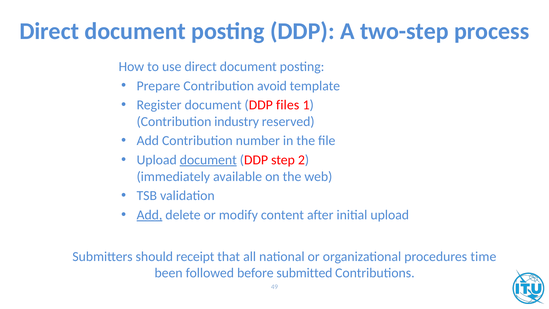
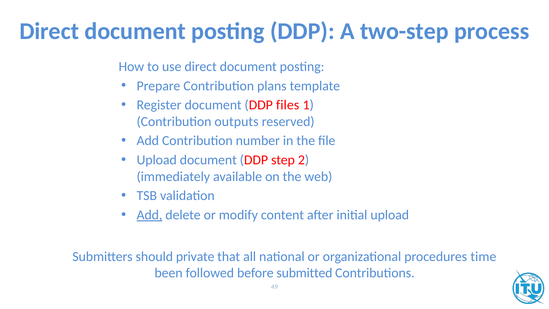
avoid: avoid -> plans (272, 86)
industry: industry -> outputs (237, 121)
document underline: present -> none (208, 160)
receipt: receipt -> private (195, 256)
